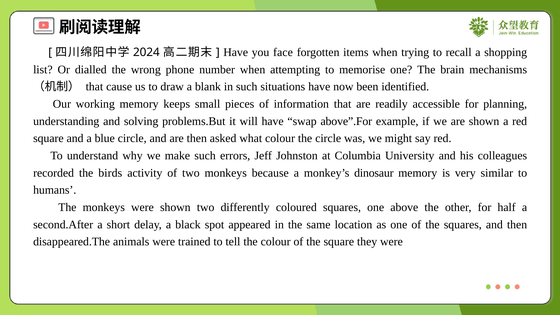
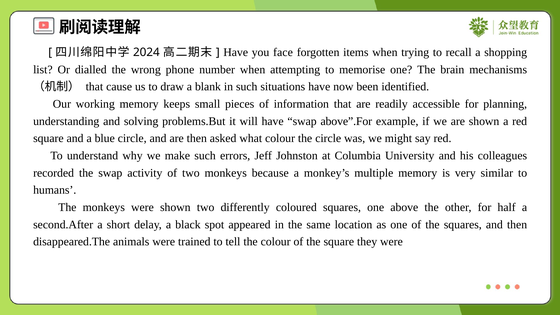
the birds: birds -> swap (110, 173)
dinosaur: dinosaur -> multiple (374, 173)
